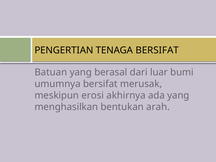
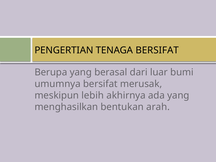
Batuan: Batuan -> Berupa (51, 72)
erosi: erosi -> lebih (93, 95)
